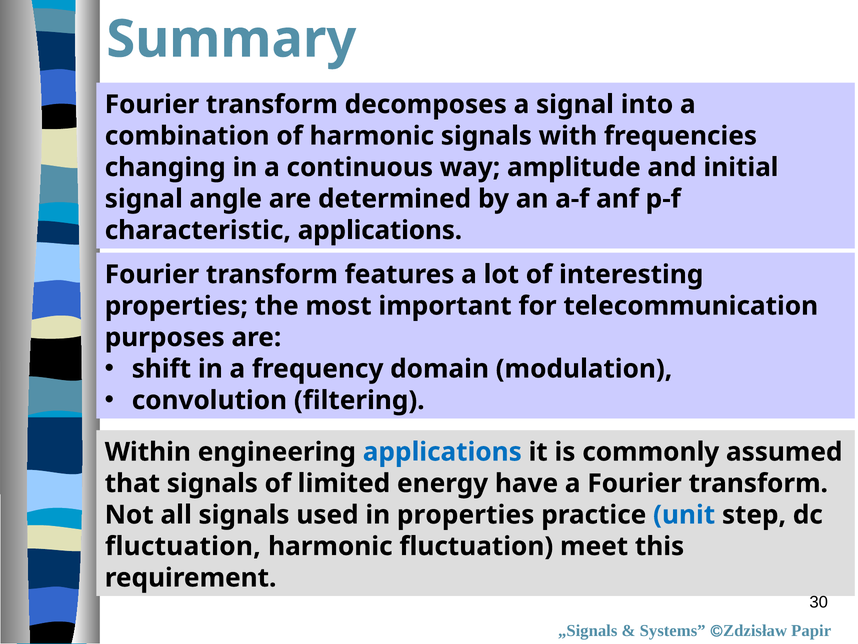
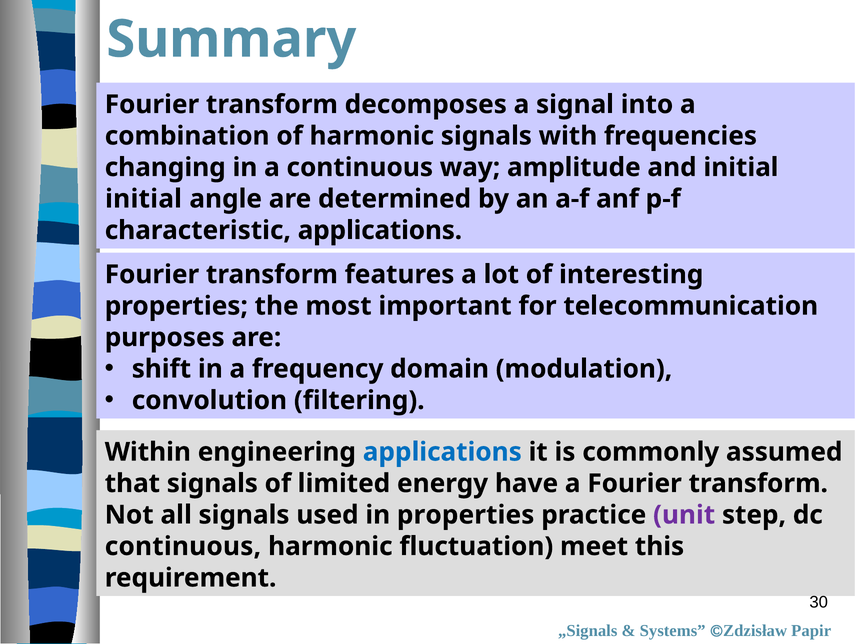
signal: signal -> initial (144, 199)
unit colour: blue -> purple (684, 515)
fluctuation: fluctuation -> continuous (183, 546)
